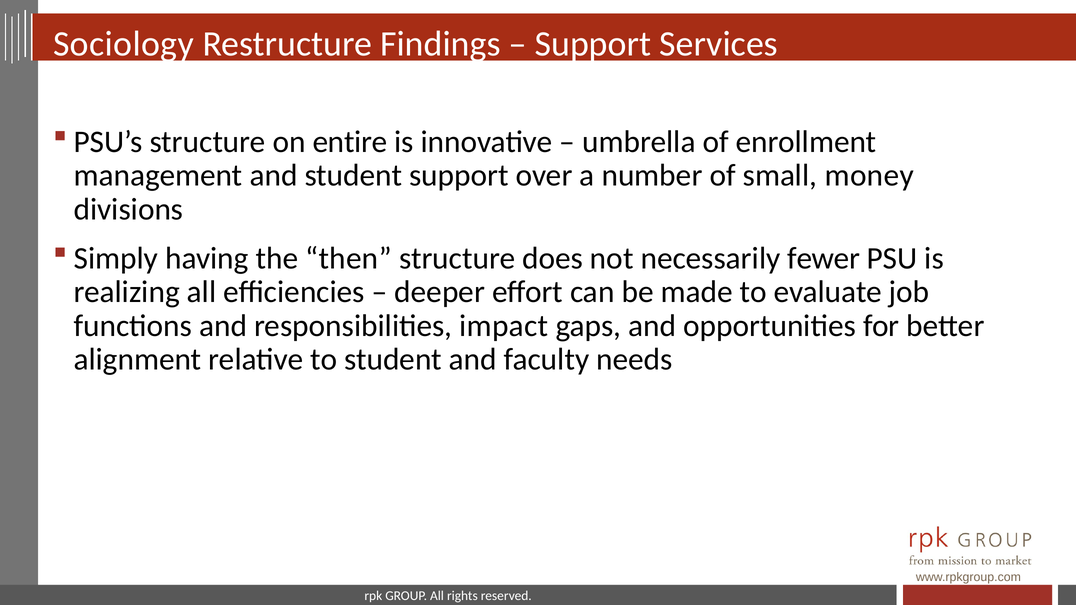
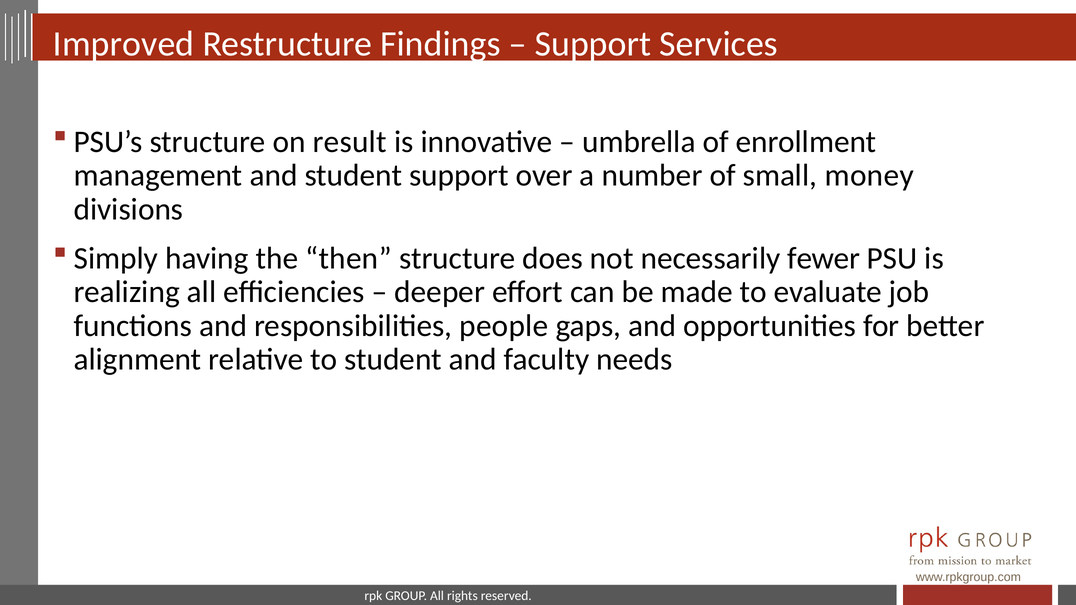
Sociology: Sociology -> Improved (124, 44)
entire: entire -> result (350, 142)
impact: impact -> people (504, 326)
